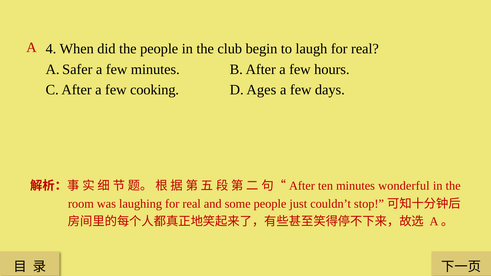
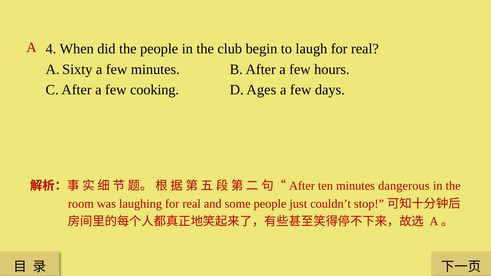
Safer: Safer -> Sixty (77, 69)
wonderful: wonderful -> dangerous (404, 186)
